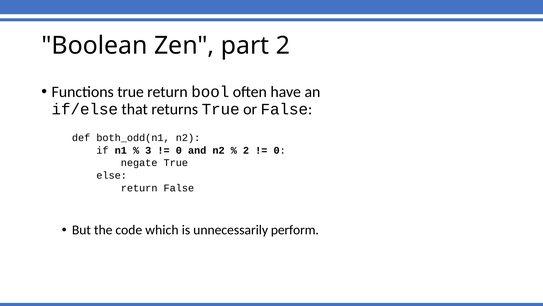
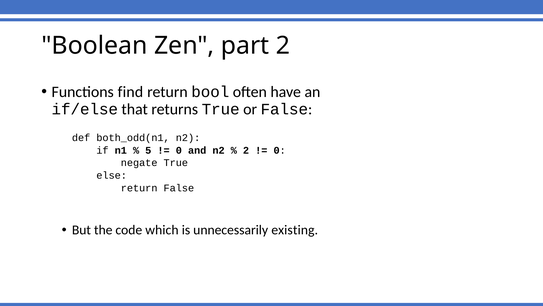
Functions true: true -> find (130, 92)
3: 3 -> 5 (148, 150)
perform: perform -> existing (295, 230)
